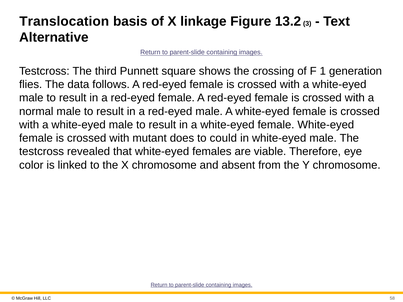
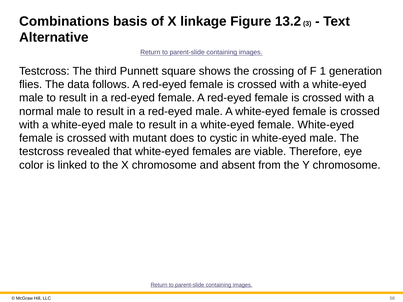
Translocation: Translocation -> Combinations (64, 21)
could: could -> cystic (223, 138)
